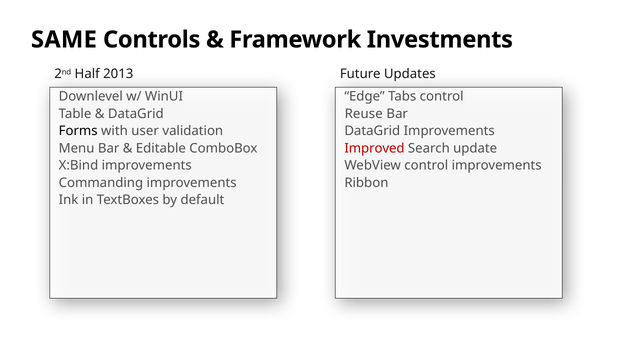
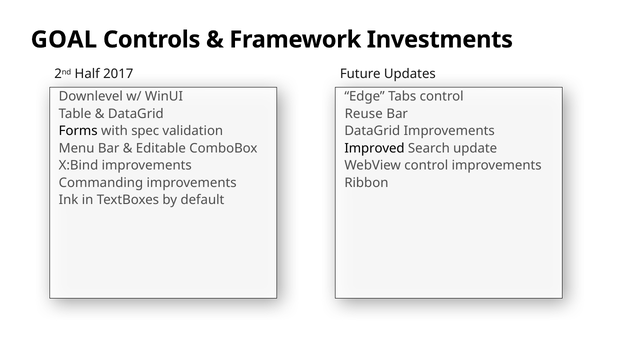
SAME: SAME -> GOAL (64, 40)
2013: 2013 -> 2017 (118, 74)
user: user -> spec (145, 131)
Improved colour: red -> black (374, 148)
